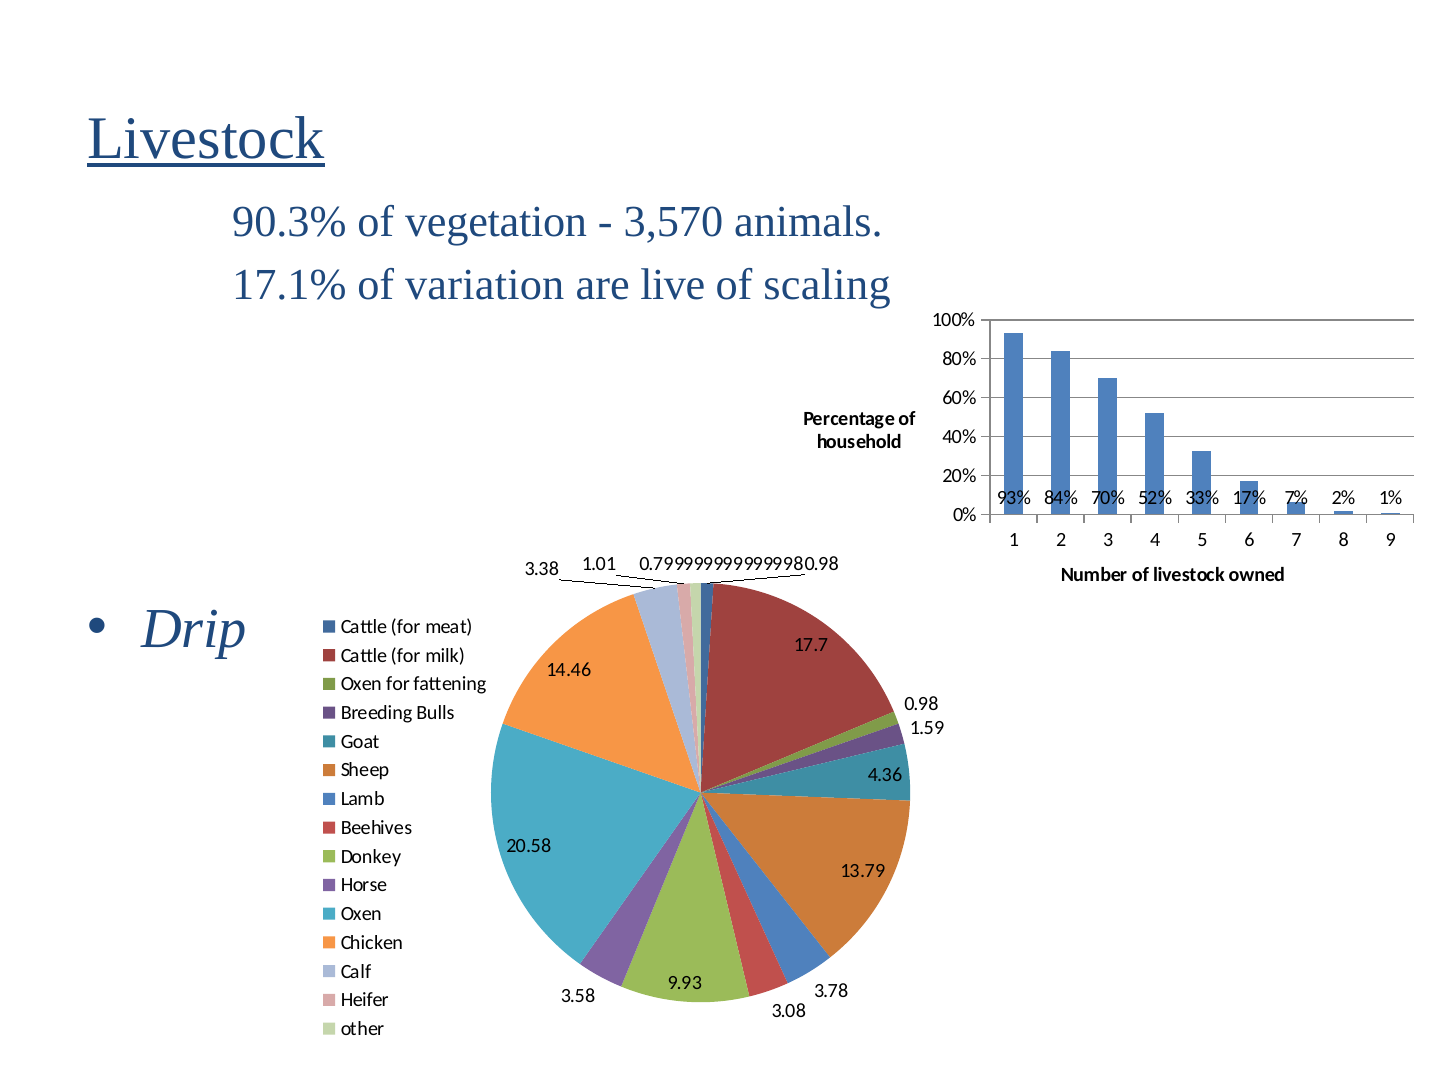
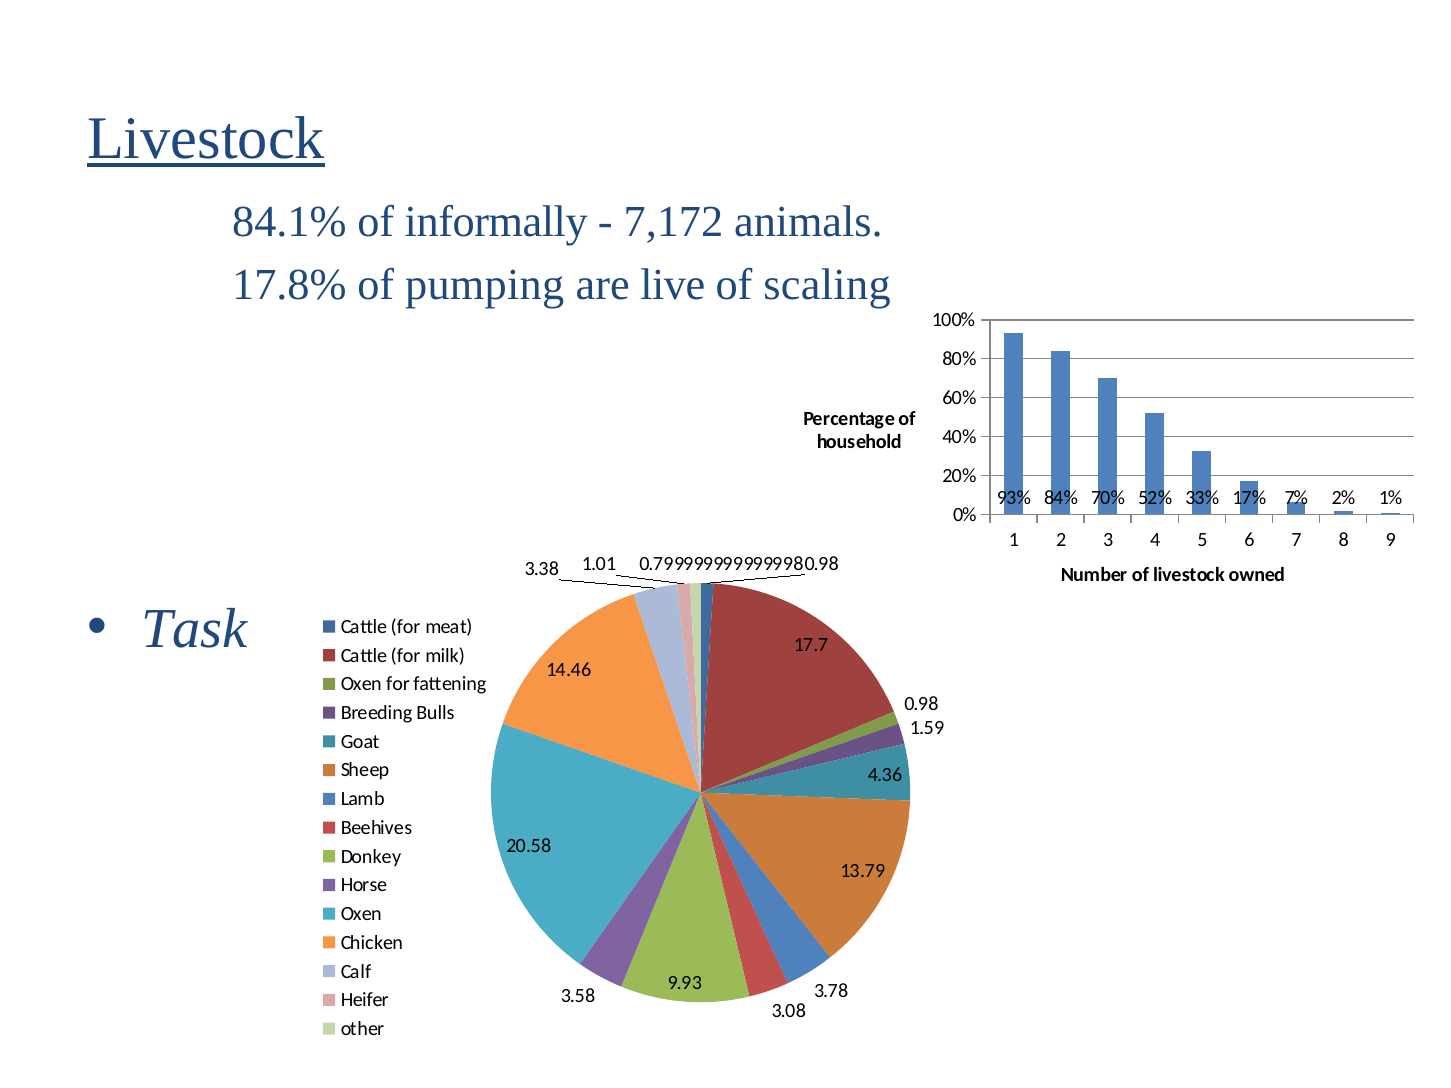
90.3%: 90.3% -> 84.1% (289, 222)
vegetation: vegetation -> informally (496, 222)
3,570: 3,570 -> 7,172 (673, 222)
17.1%: 17.1% -> 17.8% (289, 285)
variation: variation -> pumping (485, 285)
Drip: Drip -> Task (194, 629)
